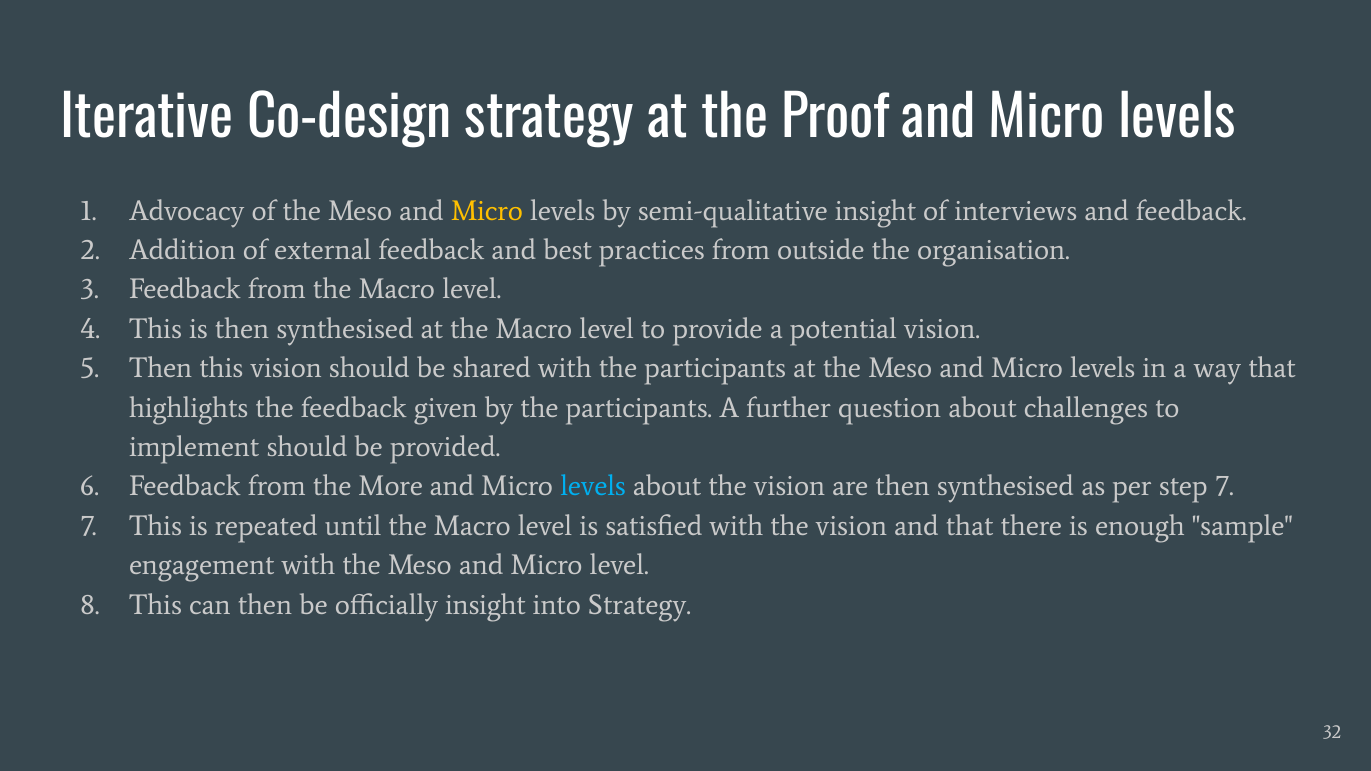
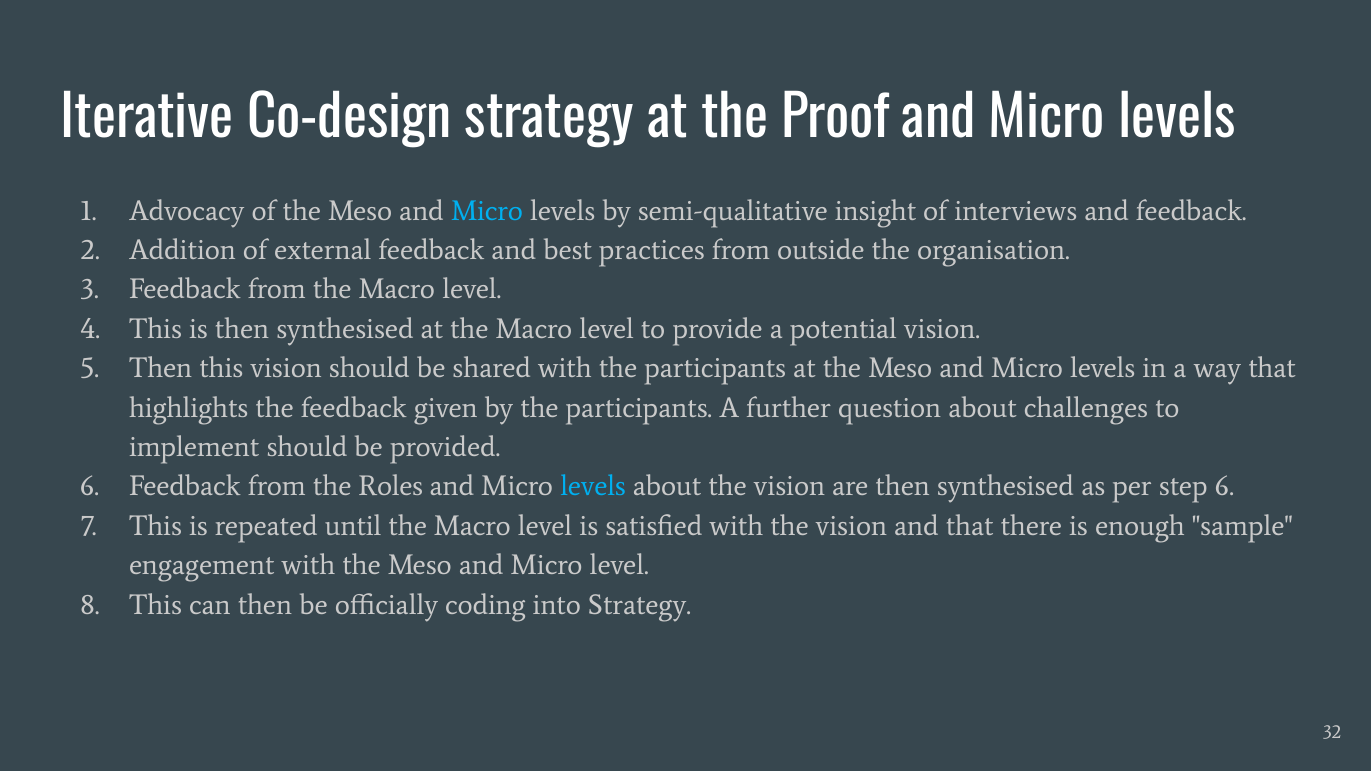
Micro colour: yellow -> light blue (487, 211)
More: More -> Roles (391, 487)
step 7: 7 -> 6 (1225, 487)
officially insight: insight -> coding (485, 605)
